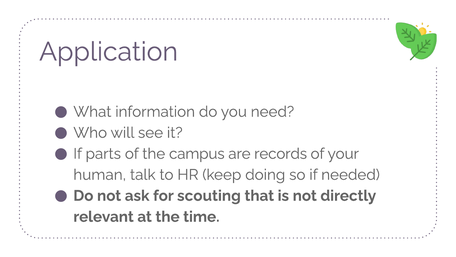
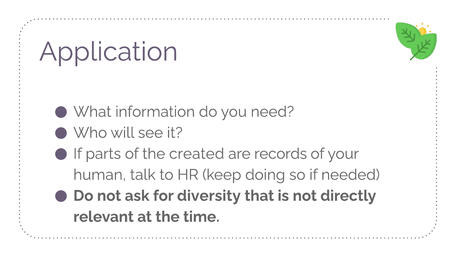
campus: campus -> created (197, 153)
scouting: scouting -> diversity (209, 195)
